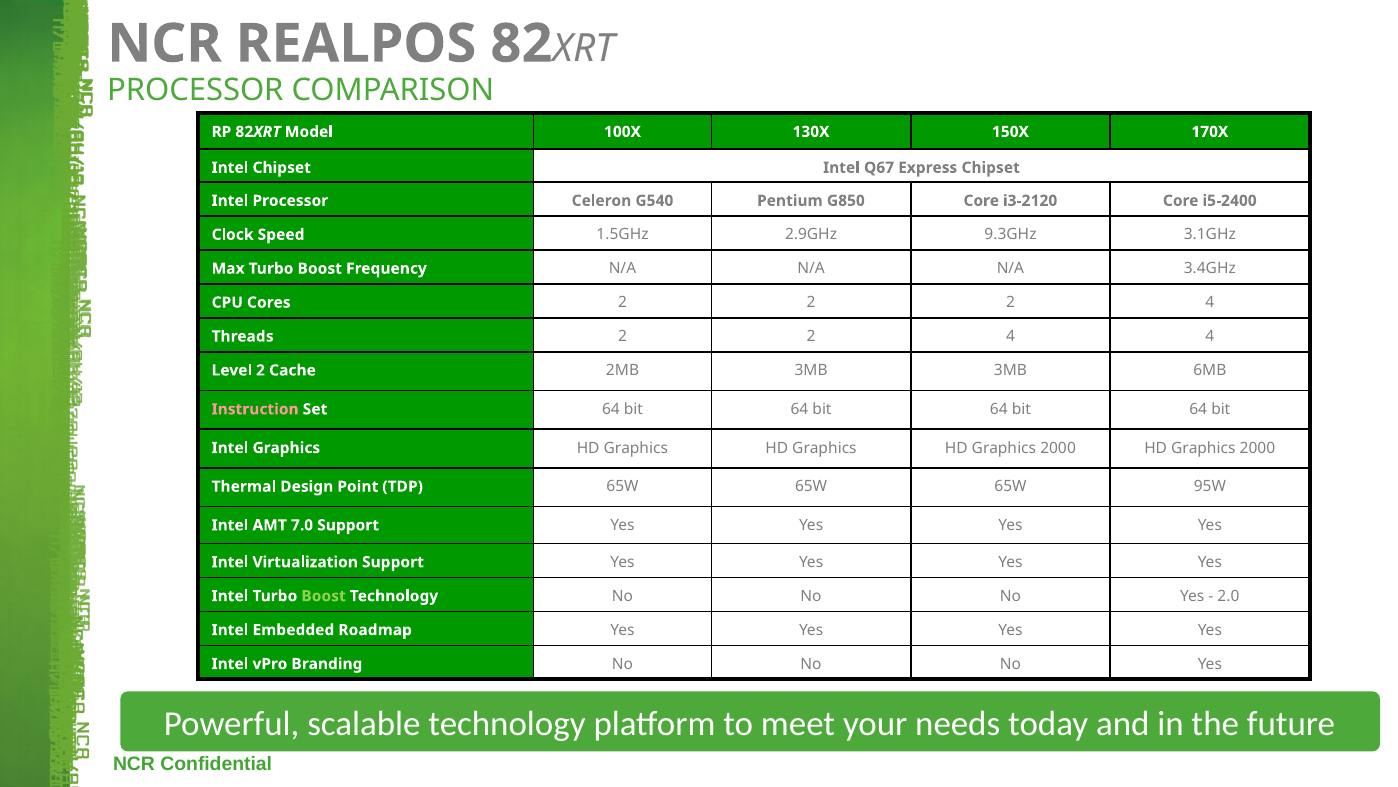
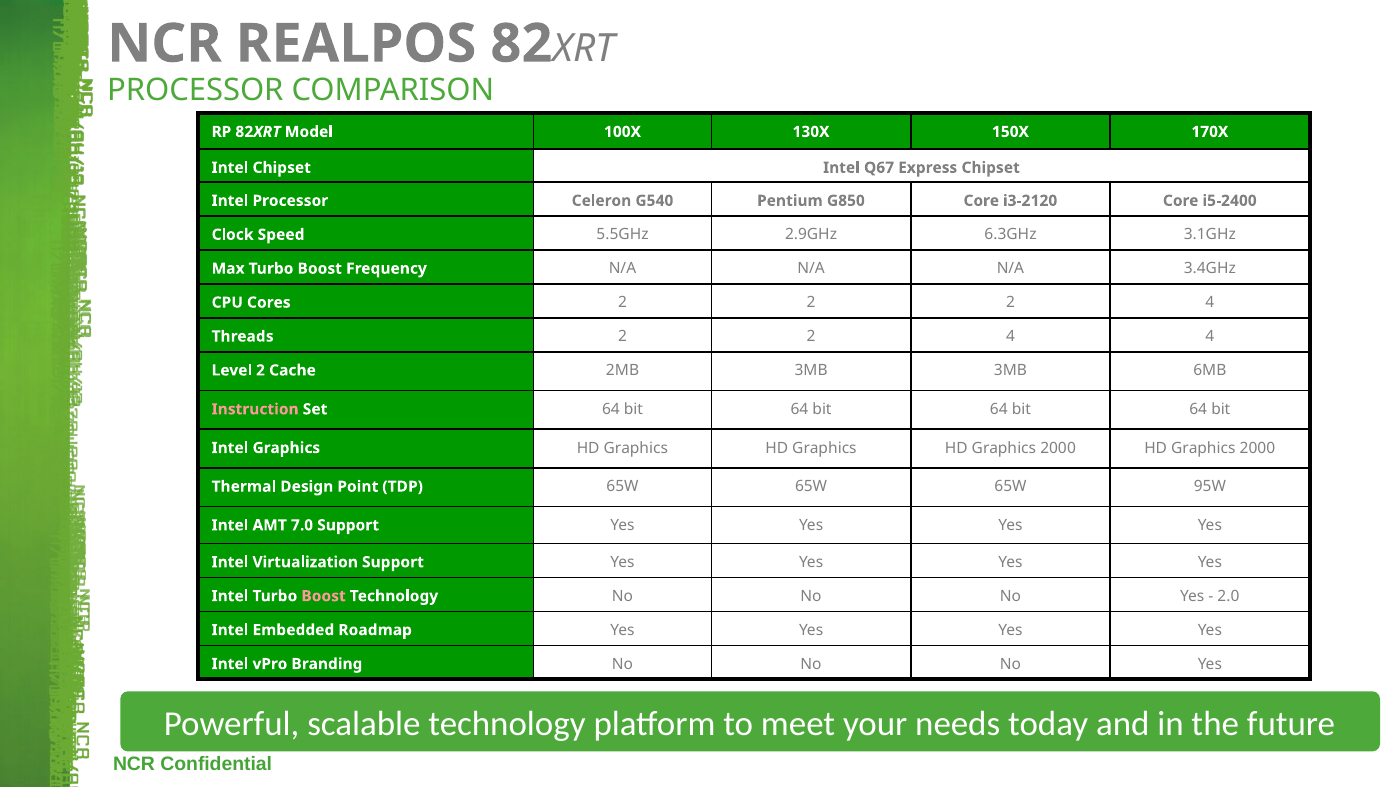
1.5GHz: 1.5GHz -> 5.5GHz (623, 234)
9.3GHz: 9.3GHz -> 6.3GHz (1010, 234)
Boost colour: light green -> pink (324, 596)
